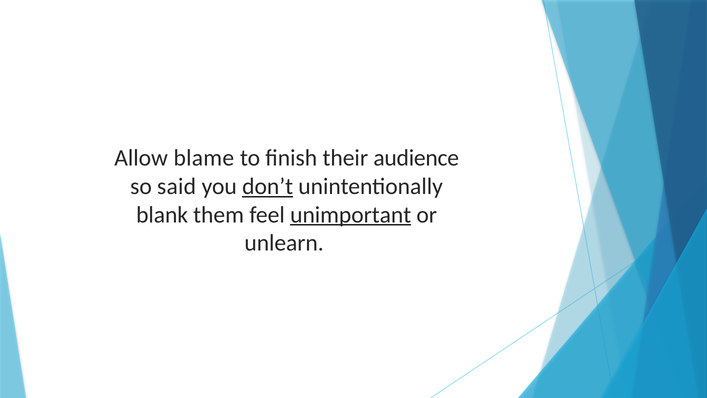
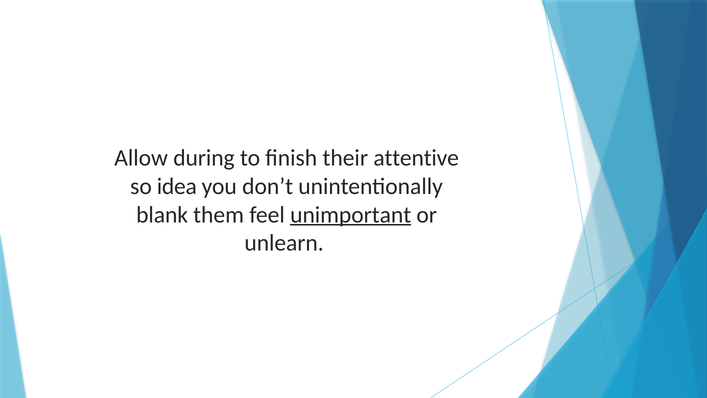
blame: blame -> during (204, 158)
audience: audience -> attentive (416, 158)
said: said -> idea (177, 186)
don’t underline: present -> none (268, 186)
